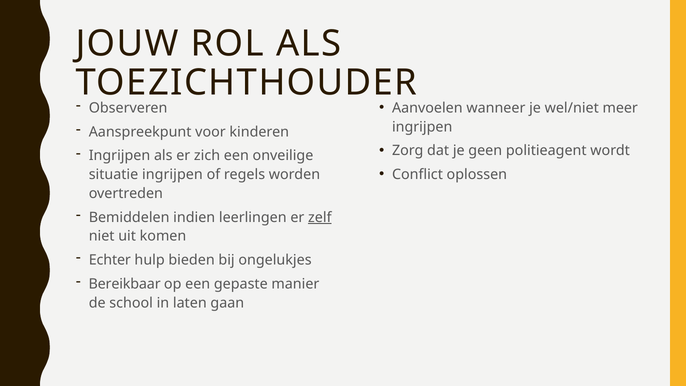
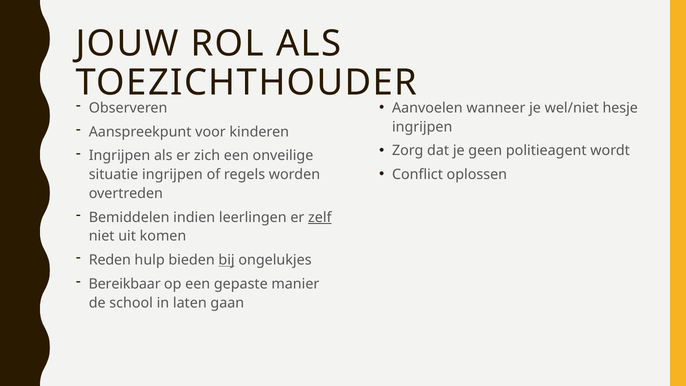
meer: meer -> hesje (620, 108)
Echter: Echter -> Reden (110, 260)
bij underline: none -> present (227, 260)
